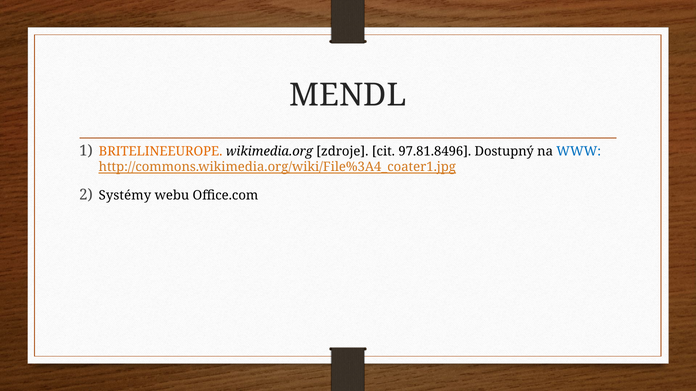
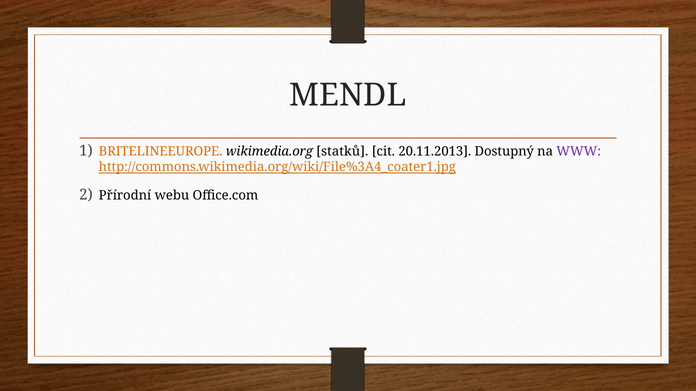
zdroje: zdroje -> statků (342, 152)
97.81.8496: 97.81.8496 -> 20.11.2013 (435, 152)
WWW colour: blue -> purple (579, 152)
Systémy: Systémy -> Přírodní (125, 196)
